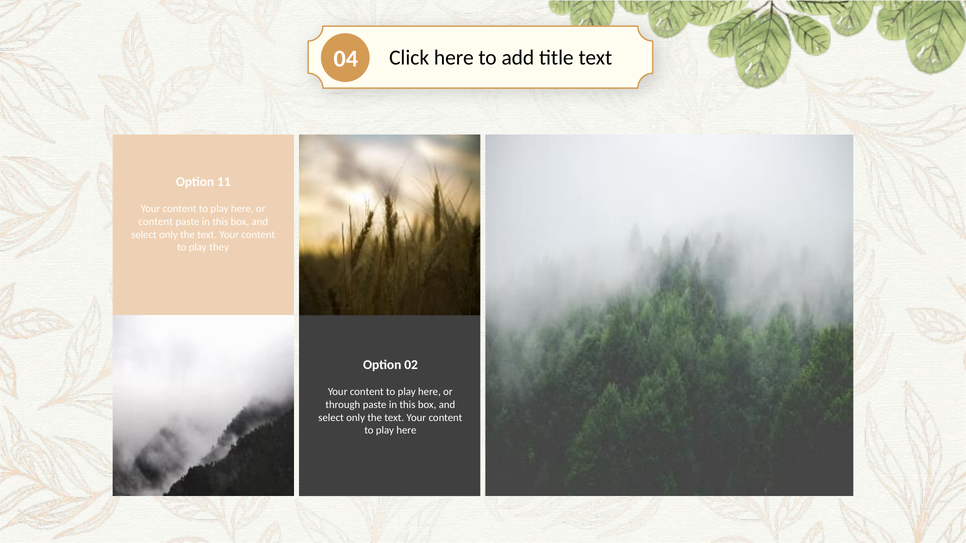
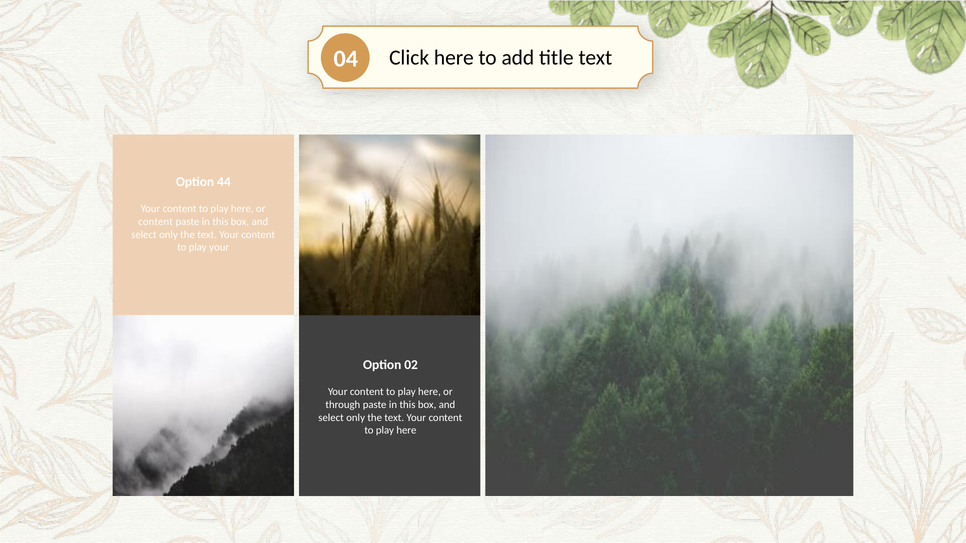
11: 11 -> 44 (224, 182)
play they: they -> your (219, 247)
